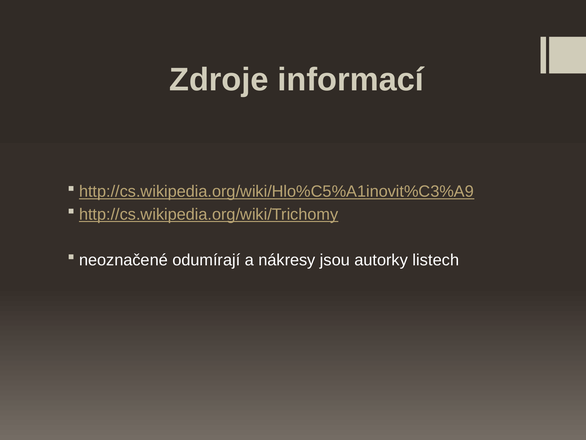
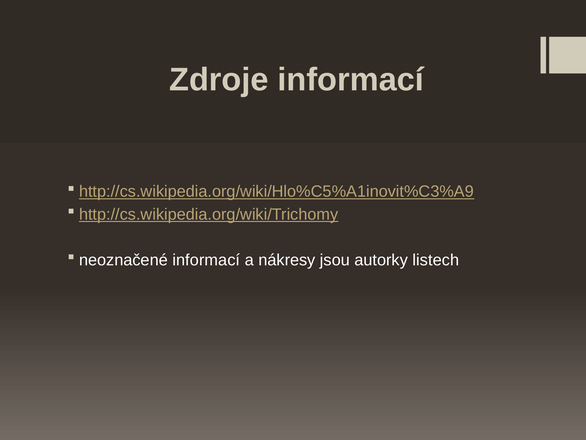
neoznačené odumírají: odumírají -> informací (206, 260)
